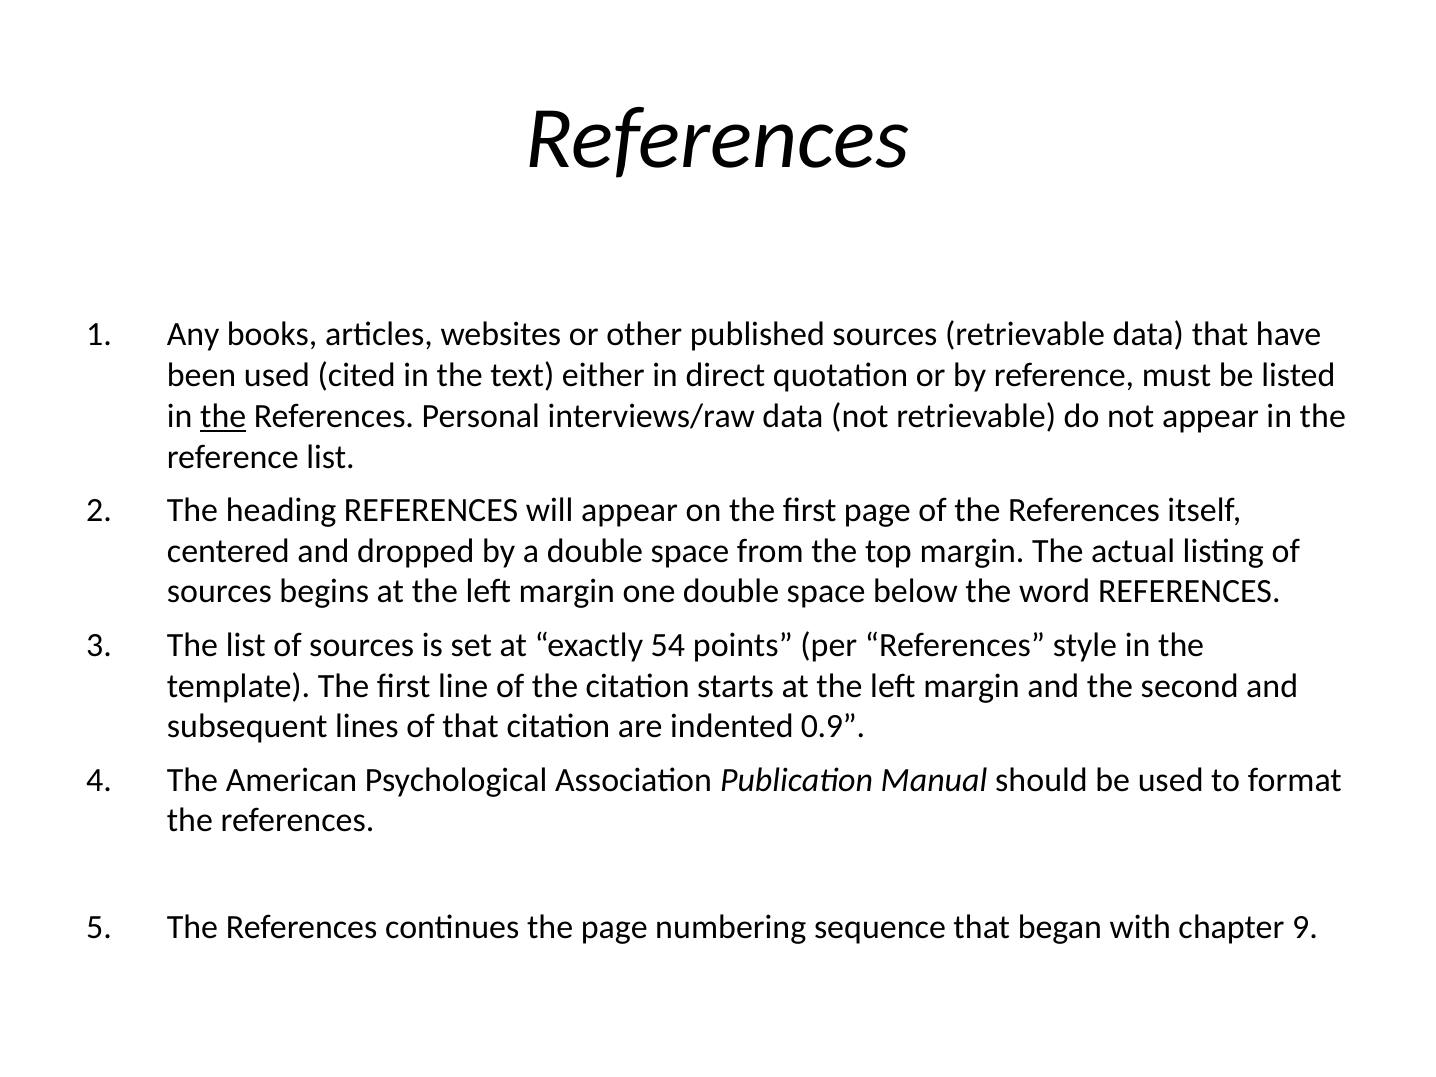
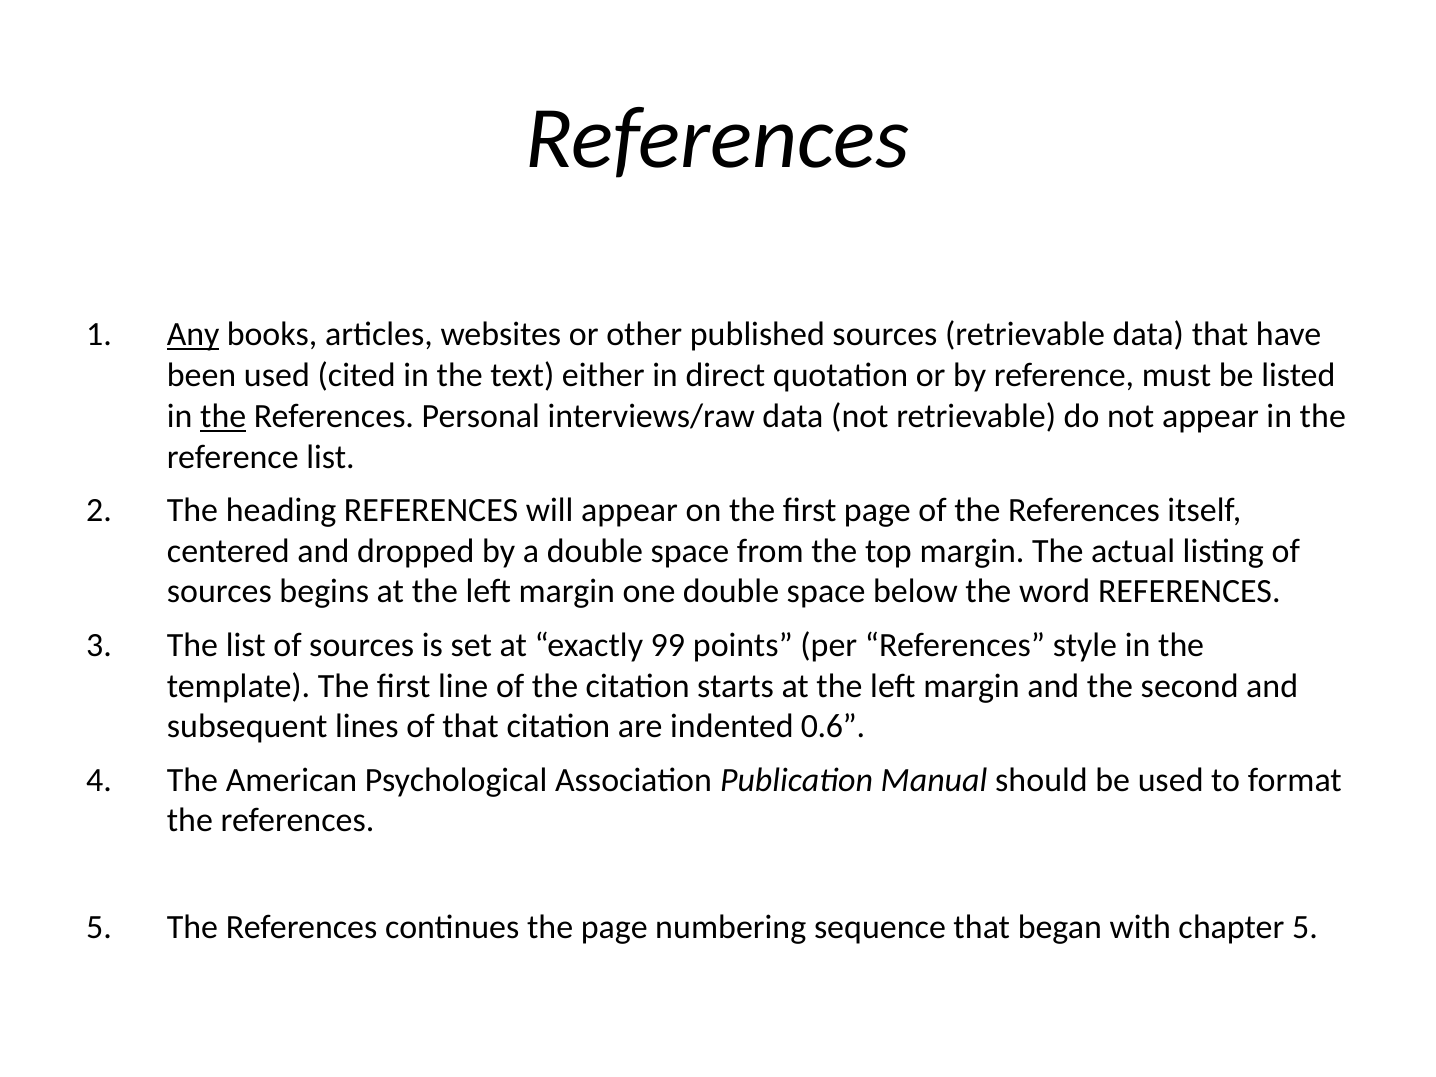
Any underline: none -> present (193, 335)
54: 54 -> 99 (668, 645)
0.9: 0.9 -> 0.6 (833, 727)
chapter 9: 9 -> 5 (1305, 928)
